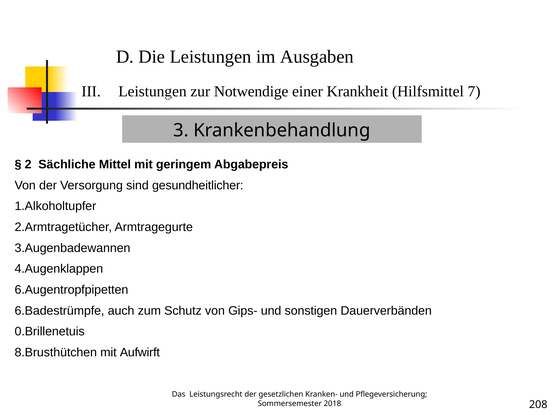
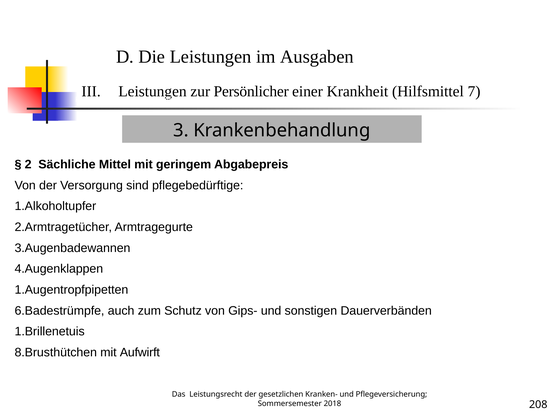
Notwendige: Notwendige -> Persönlicher (251, 91)
gesundheitlicher: gesundheitlicher -> pflegebedürftige (198, 185)
6.Augentropfpipetten: 6.Augentropfpipetten -> 1.Augentropfpipetten (71, 290)
0.Brillenetuis: 0.Brillenetuis -> 1.Brillenetuis (50, 331)
